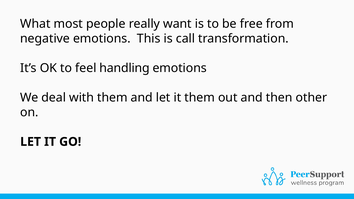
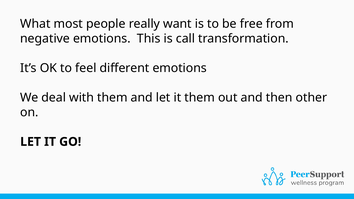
handling: handling -> different (124, 68)
